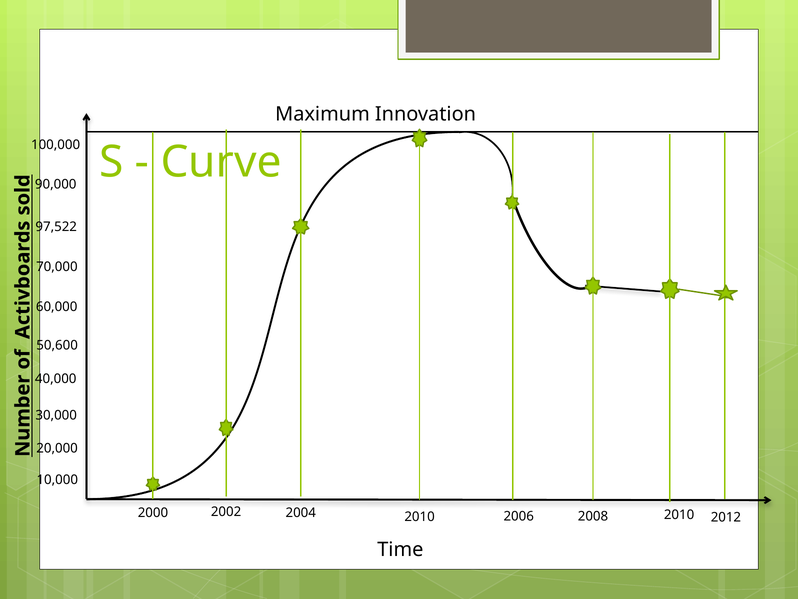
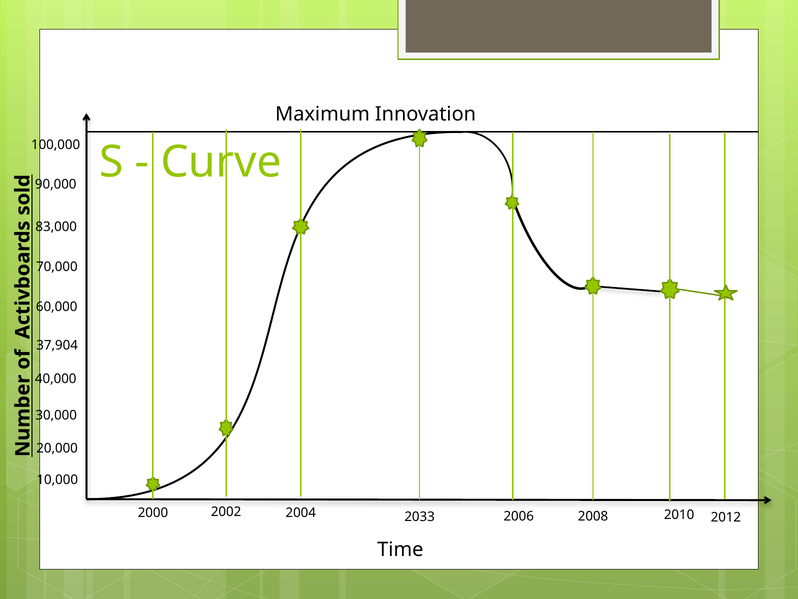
97,522: 97,522 -> 83,000 (56, 227)
50,600: 50,600 -> 37,904 (57, 345)
2004 2010: 2010 -> 2033 (420, 517)
